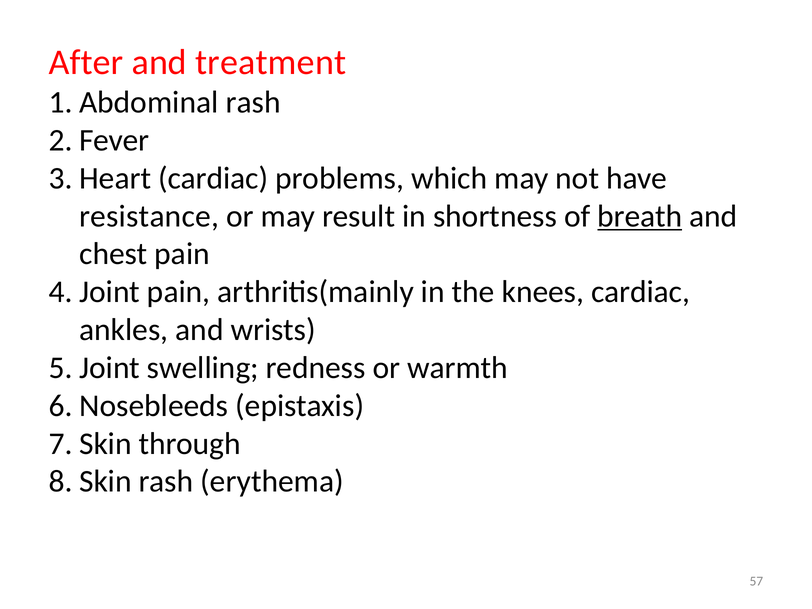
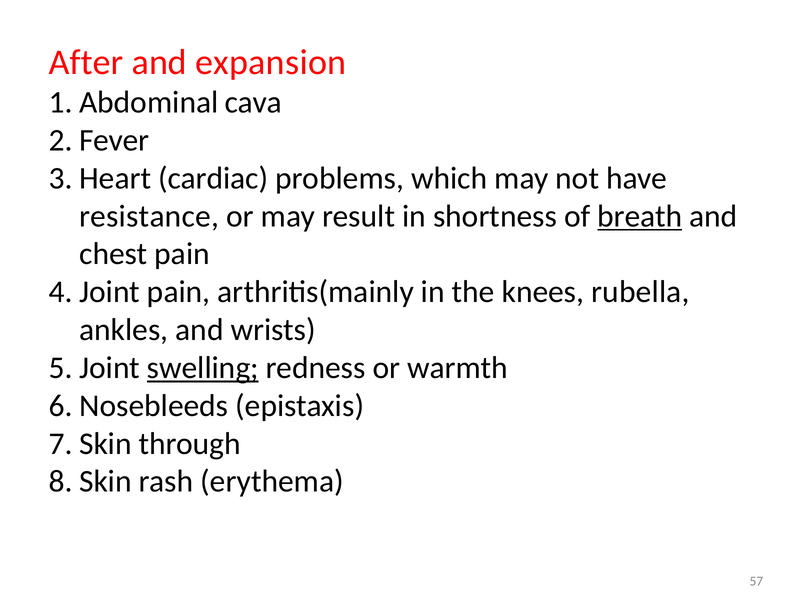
treatment: treatment -> expansion (271, 62)
rash: rash -> cava (253, 102)
knees cardiac: cardiac -> rubella (640, 292)
swelling underline: none -> present (203, 368)
